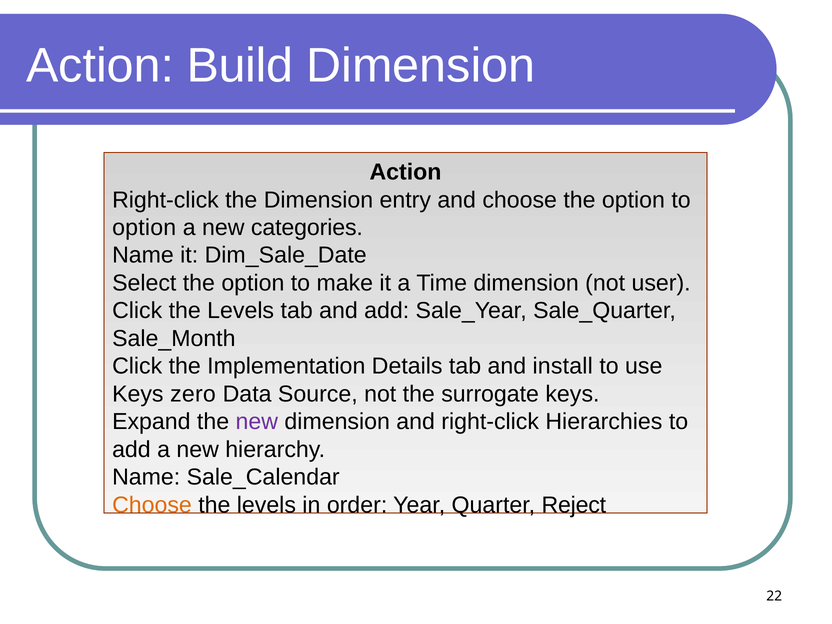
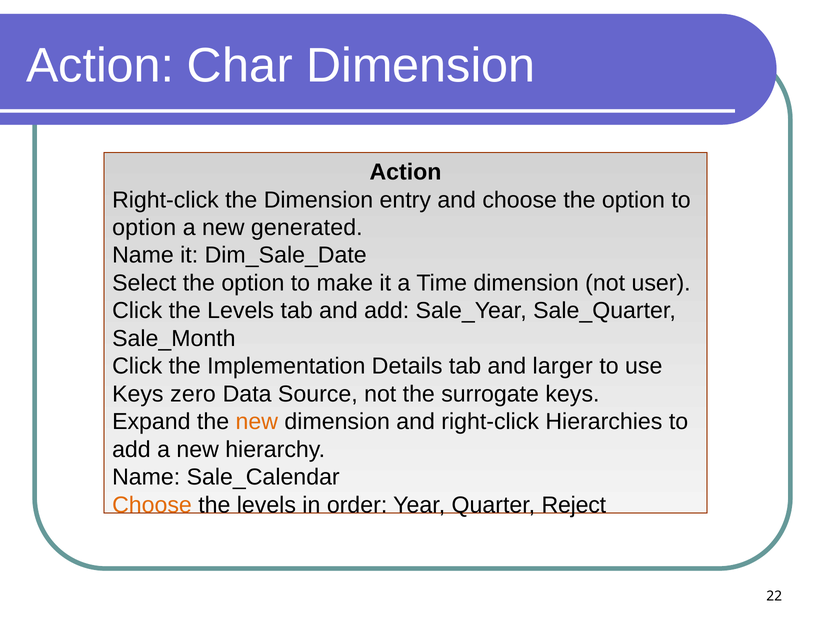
Build: Build -> Char (240, 66)
categories: categories -> generated (307, 228)
install: install -> larger (563, 366)
new colour: purple -> orange (257, 422)
